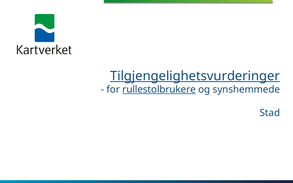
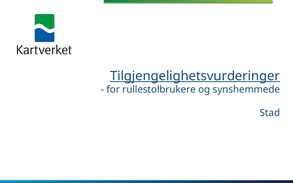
rullestolbrukere underline: present -> none (159, 90)
